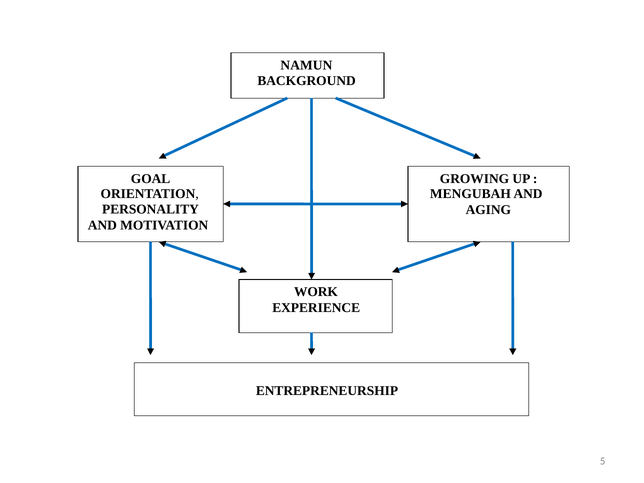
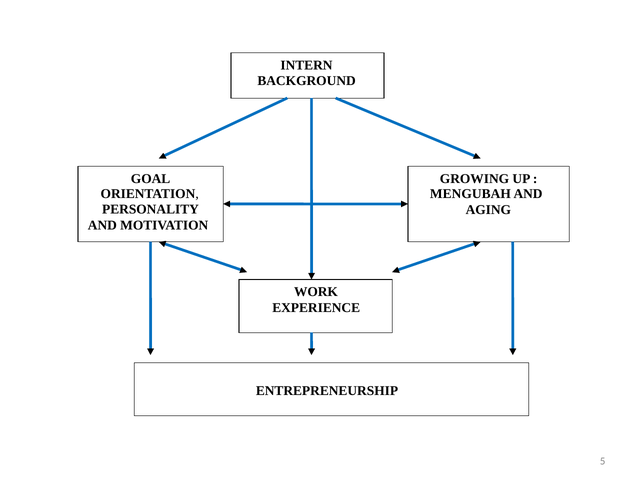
NAMUN: NAMUN -> INTERN (306, 65)
